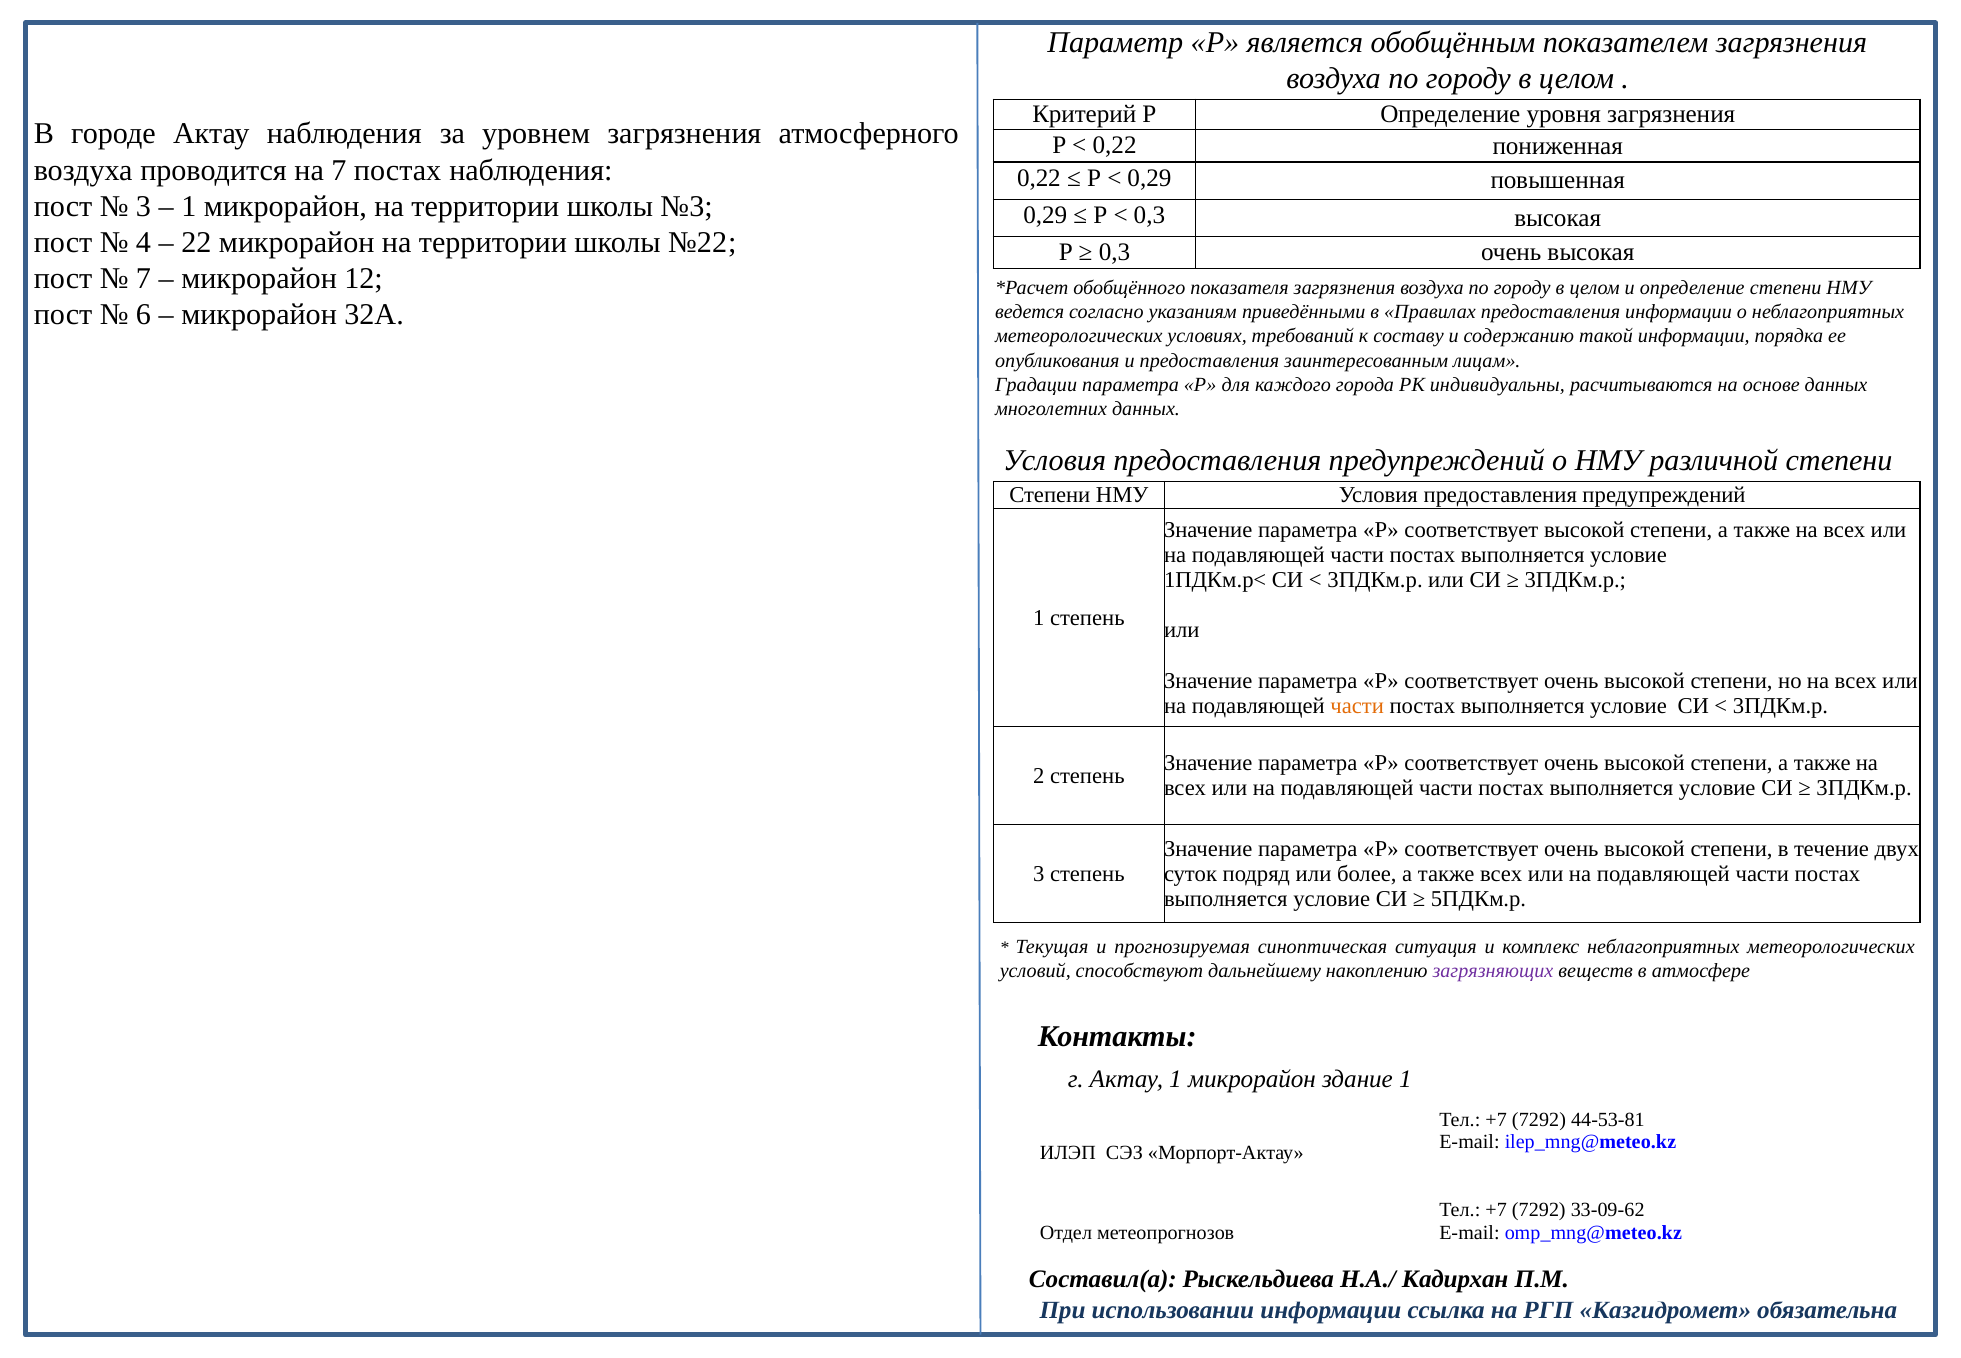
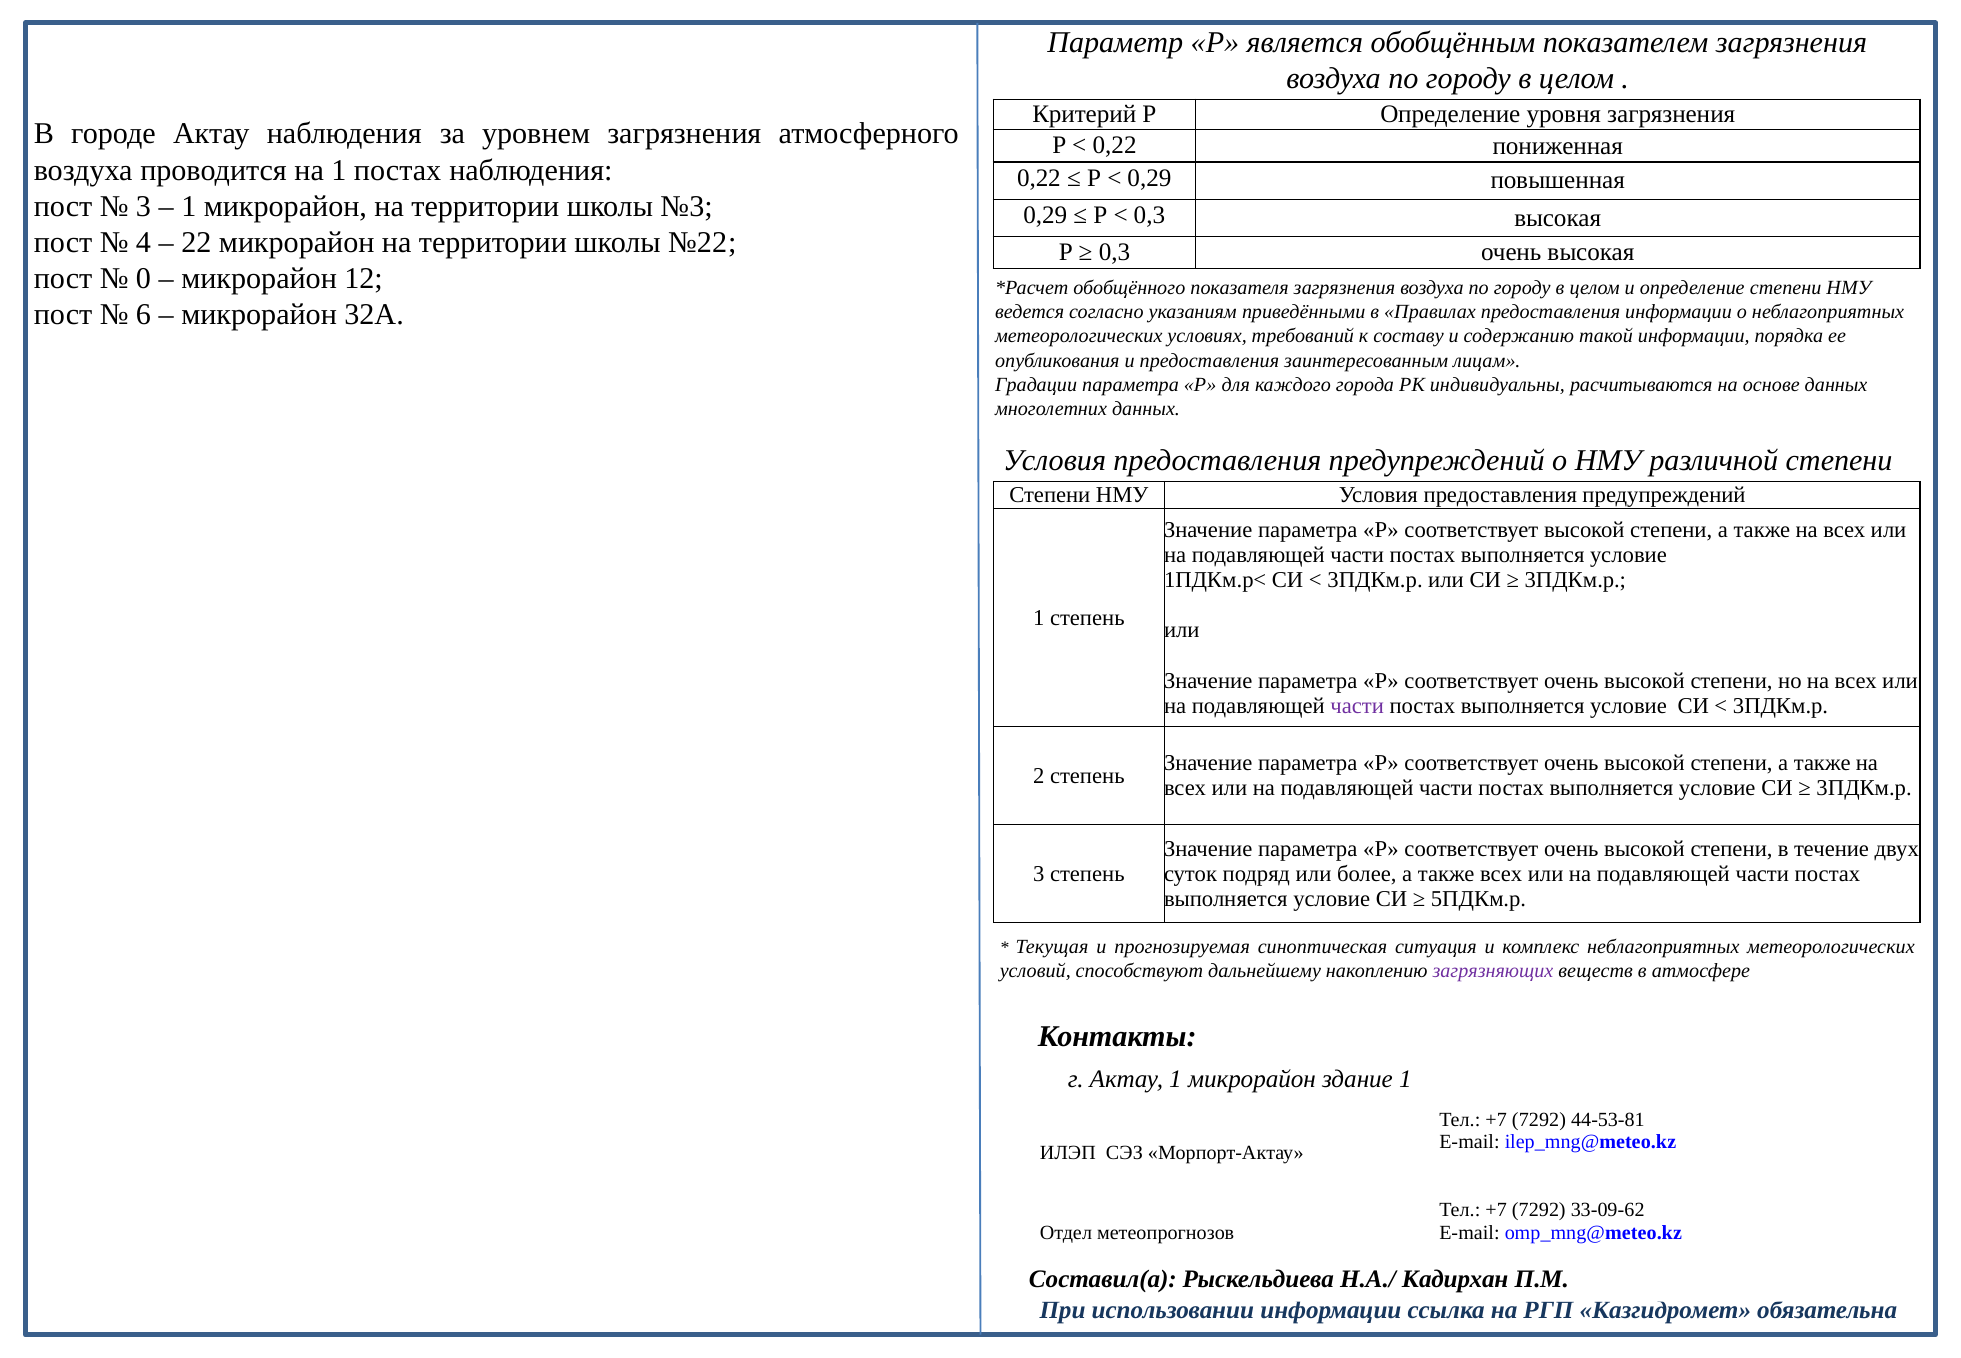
на 7: 7 -> 1 (339, 170)
7: 7 -> 0 (143, 279)
части colour: orange -> purple (1357, 705)
